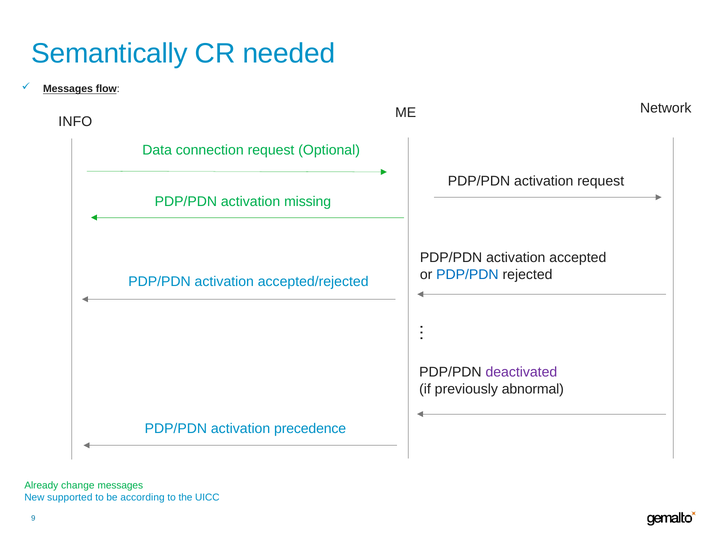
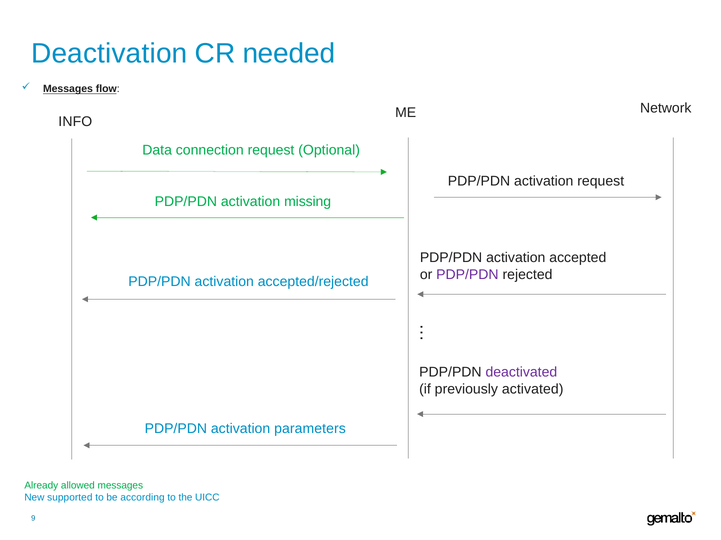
Semantically: Semantically -> Deactivation (109, 53)
PDP/PDN colour: blue -> purple (467, 275)
abnormal: abnormal -> activated (533, 390)
precedence: precedence -> parameters (310, 429)
change: change -> allowed (78, 486)
